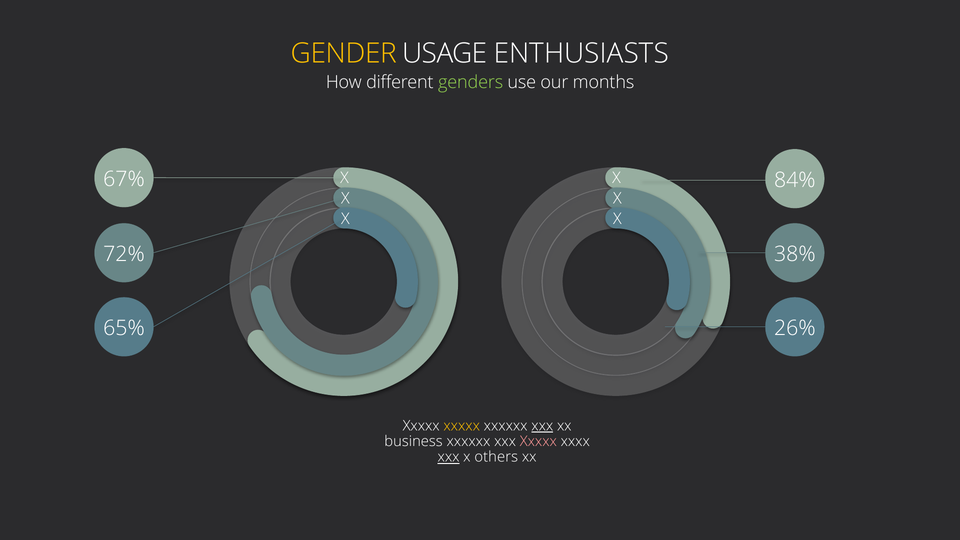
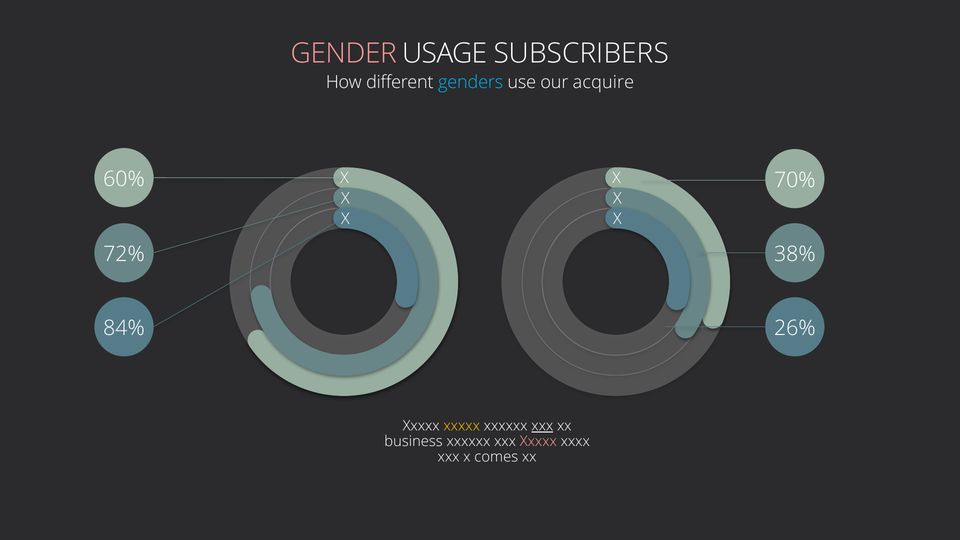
GENDER colour: yellow -> pink (344, 54)
ENTHUSIASTS: ENTHUSIASTS -> SUBSCRIBERS (581, 54)
genders colour: light green -> light blue (471, 82)
months: months -> acquire (603, 82)
67%: 67% -> 60% (124, 179)
84%: 84% -> 70% (795, 180)
65%: 65% -> 84% (124, 328)
xxx underline: present -> none (449, 457)
others: others -> comes (496, 457)
